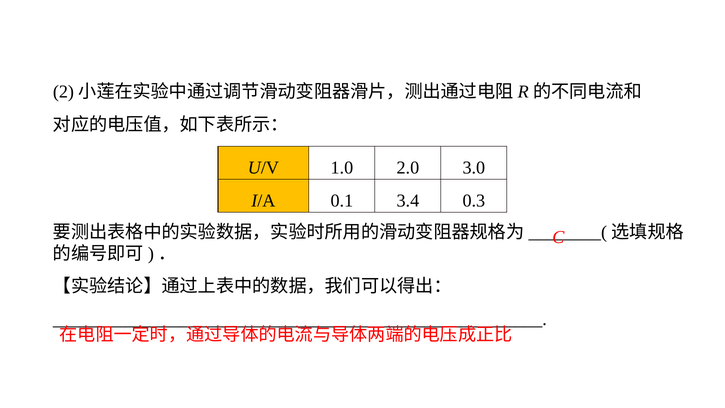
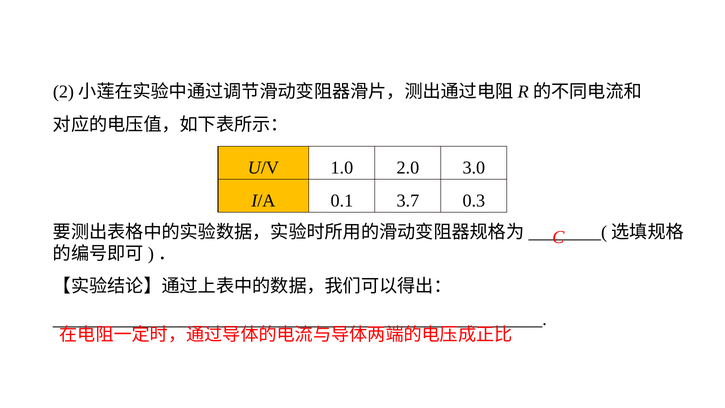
3.4: 3.4 -> 3.7 (408, 201)
